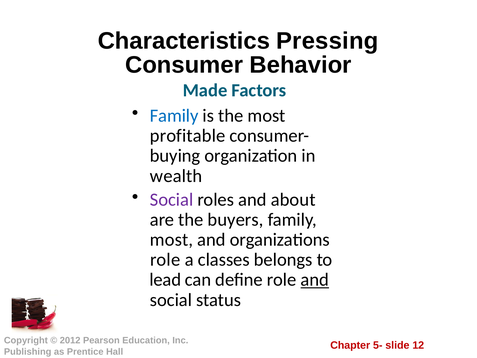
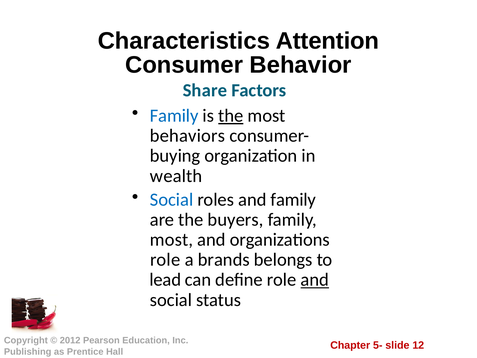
Pressing: Pressing -> Attention (327, 41)
Made: Made -> Share (205, 90)
the underline: none -> present (231, 116)
profitable: profitable -> behaviors (188, 136)
Social colour: purple -> blue (172, 200)
and about: about -> family (293, 200)
classes: classes -> brands (224, 260)
